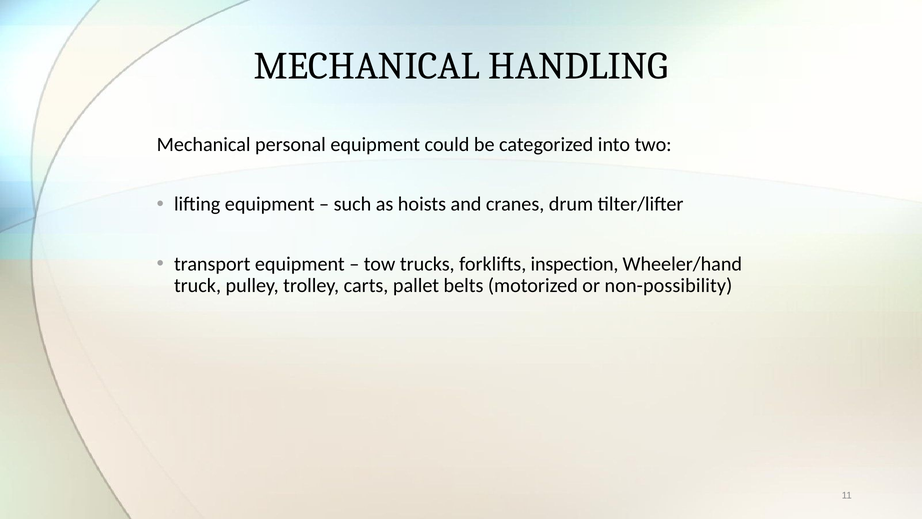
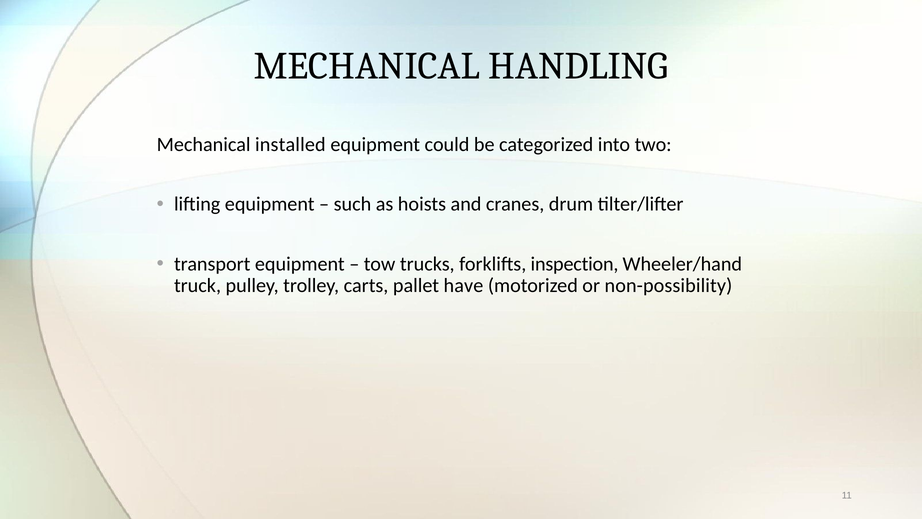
personal: personal -> installed (290, 144)
belts: belts -> have (463, 286)
